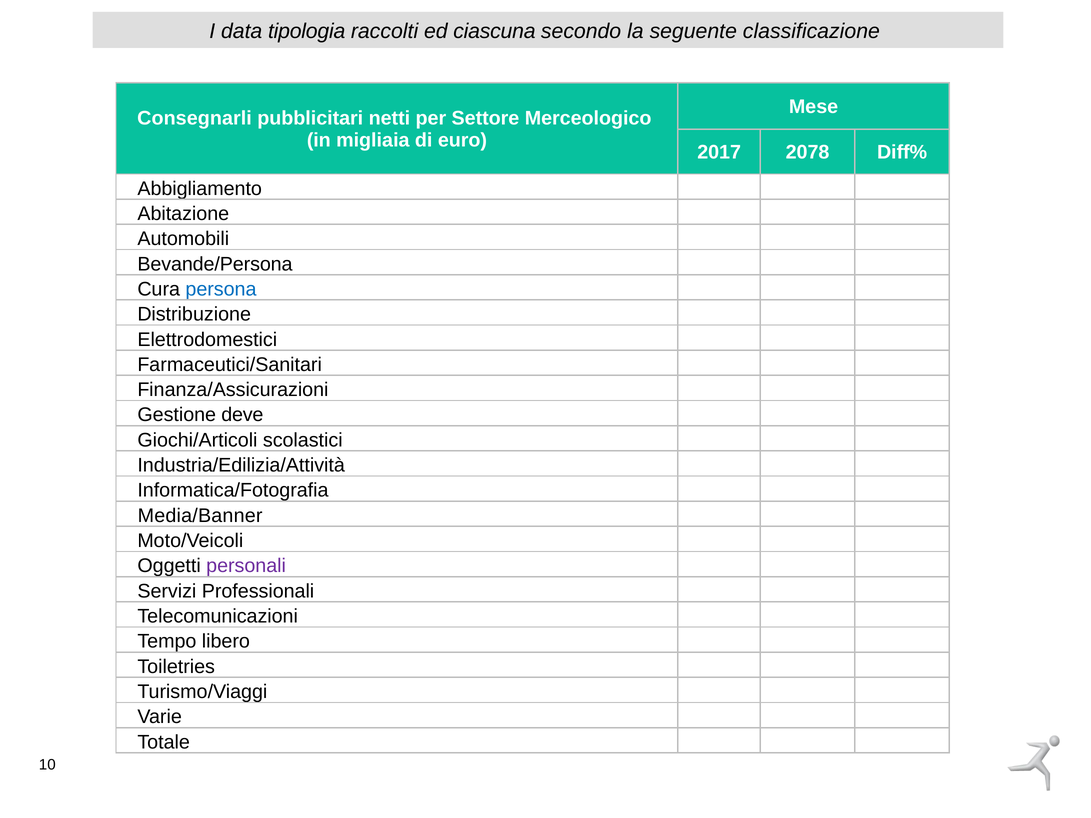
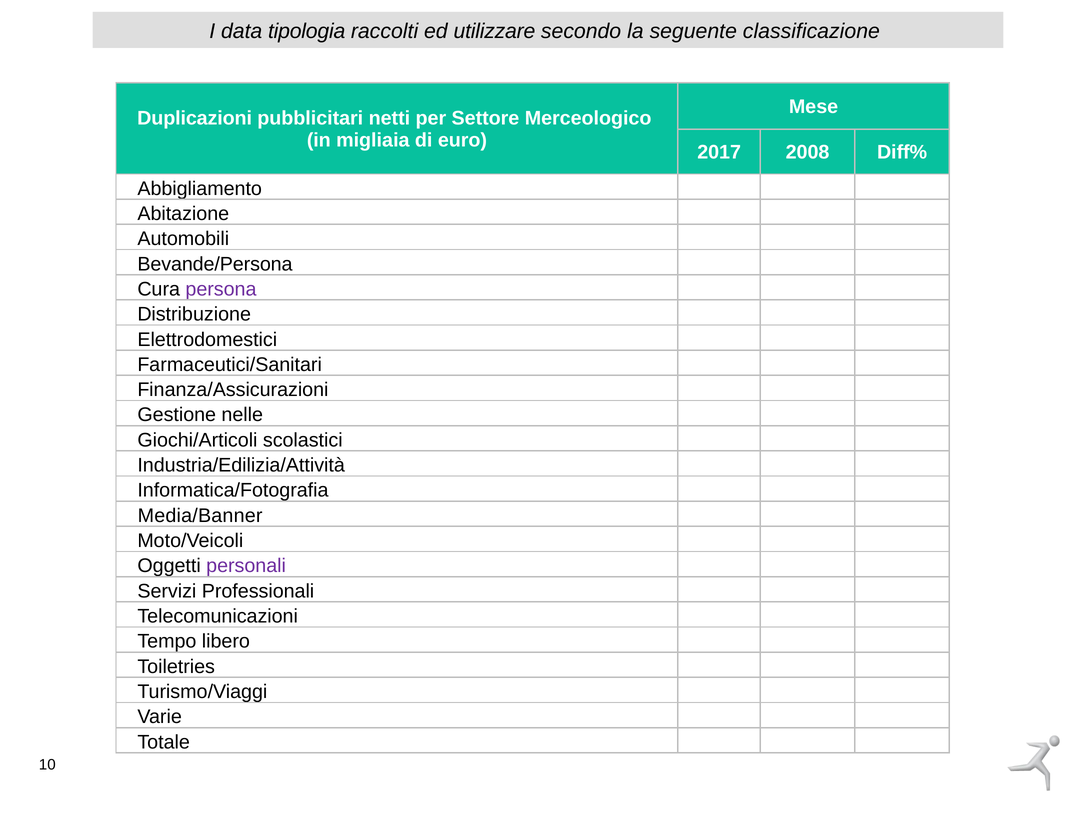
ciascuna: ciascuna -> utilizzare (494, 31)
Consegnarli: Consegnarli -> Duplicazioni (195, 118)
2078: 2078 -> 2008 (808, 152)
persona colour: blue -> purple (221, 289)
deve: deve -> nelle (242, 415)
